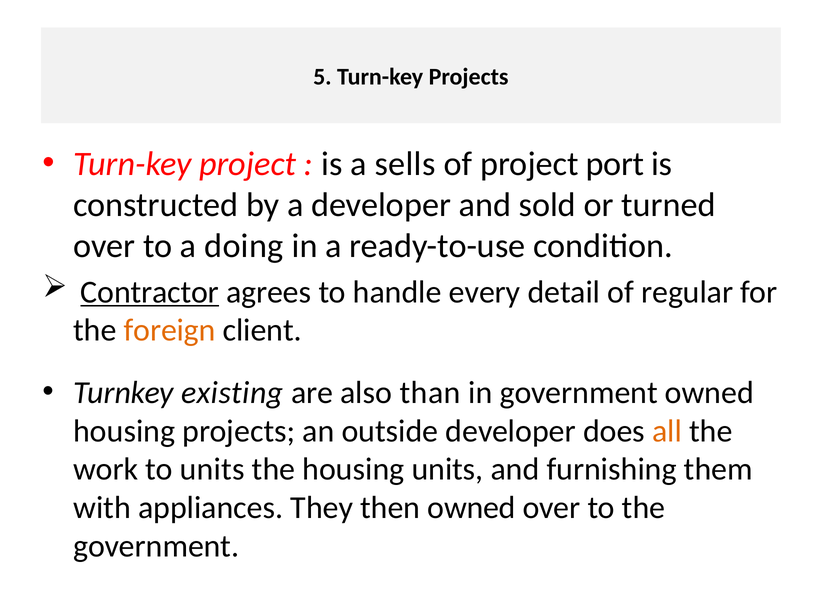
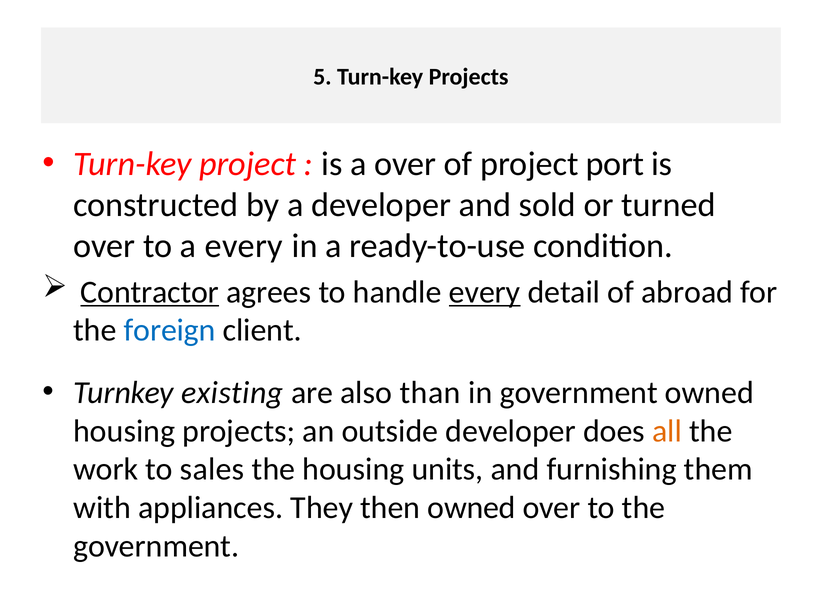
a sells: sells -> over (405, 164)
a doing: doing -> every (244, 246)
every underline: none -> present (485, 292)
regular: regular -> abroad (687, 292)
foreign colour: orange -> blue (170, 331)
to units: units -> sales (212, 470)
